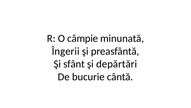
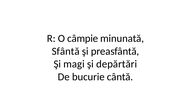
Îngerii: Îngerii -> Sfântă (66, 51)
sfânt: sfânt -> magi (74, 64)
